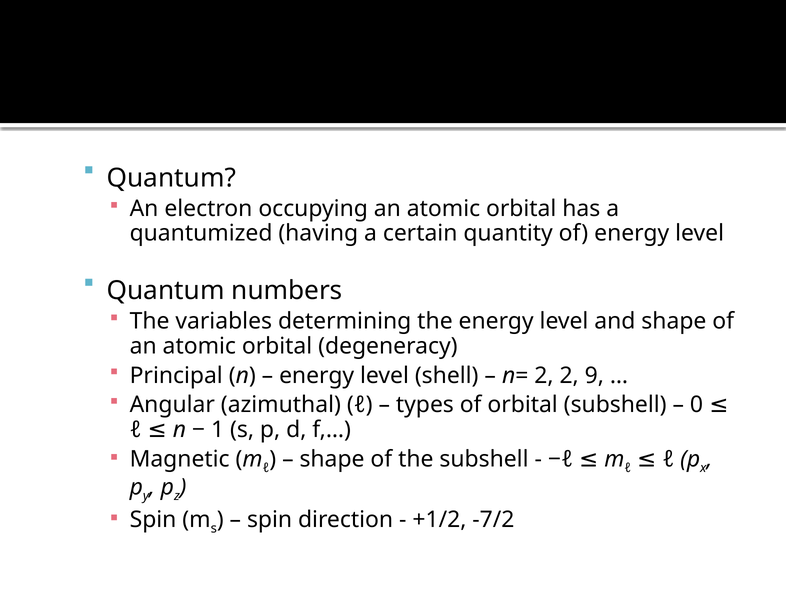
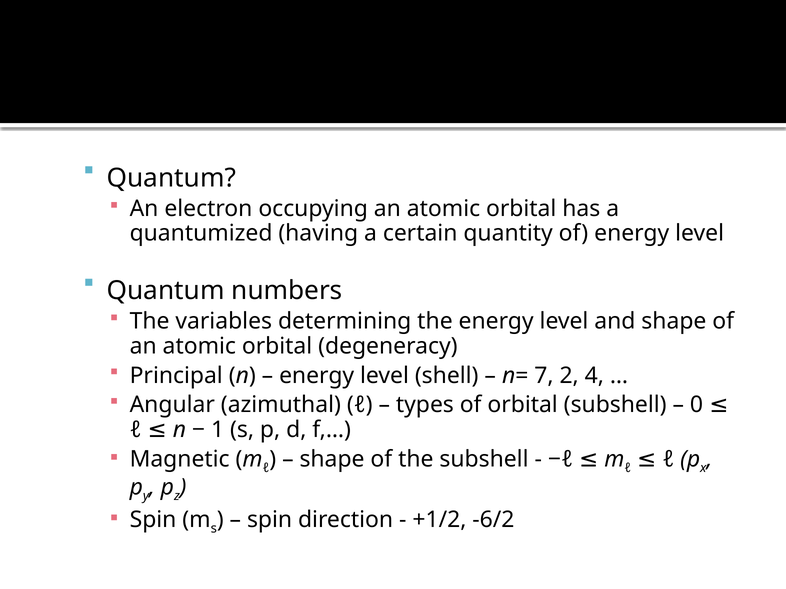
n= 2: 2 -> 7 (544, 376)
9: 9 -> 4 (594, 376)
-7/2: -7/2 -> -6/2 (493, 520)
